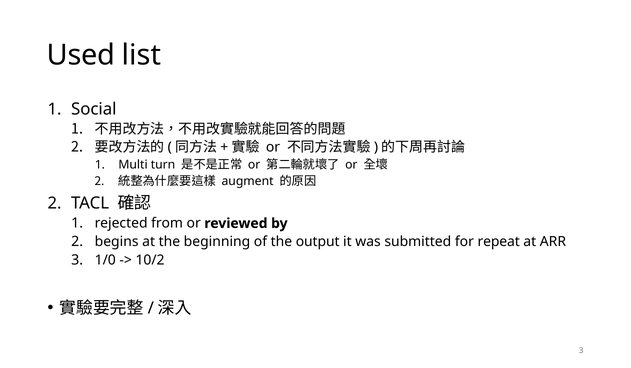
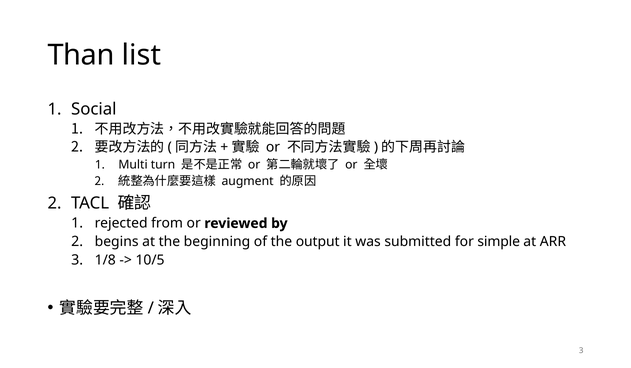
Used: Used -> Than (81, 55)
repeat: repeat -> simple (499, 242)
1/0: 1/0 -> 1/8 (105, 260)
10/2: 10/2 -> 10/5 (150, 260)
